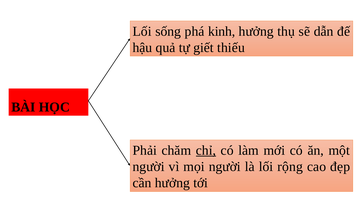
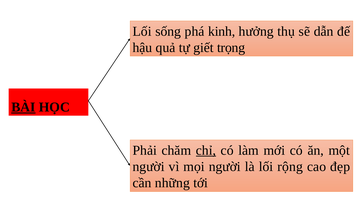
thiếu: thiếu -> trọng (231, 48)
BÀI underline: none -> present (23, 107)
cần hưởng: hưởng -> những (172, 183)
